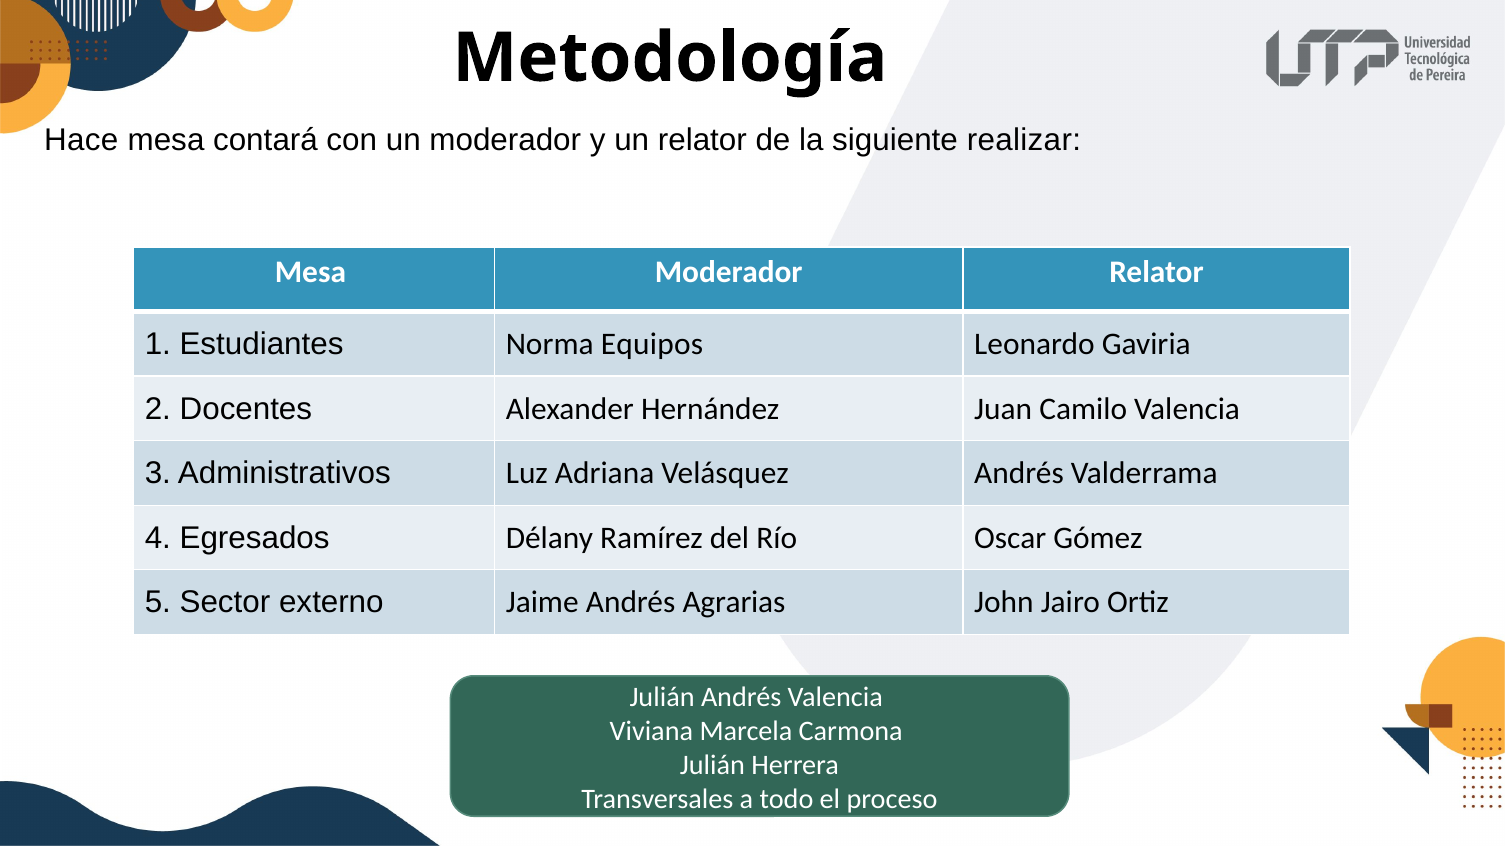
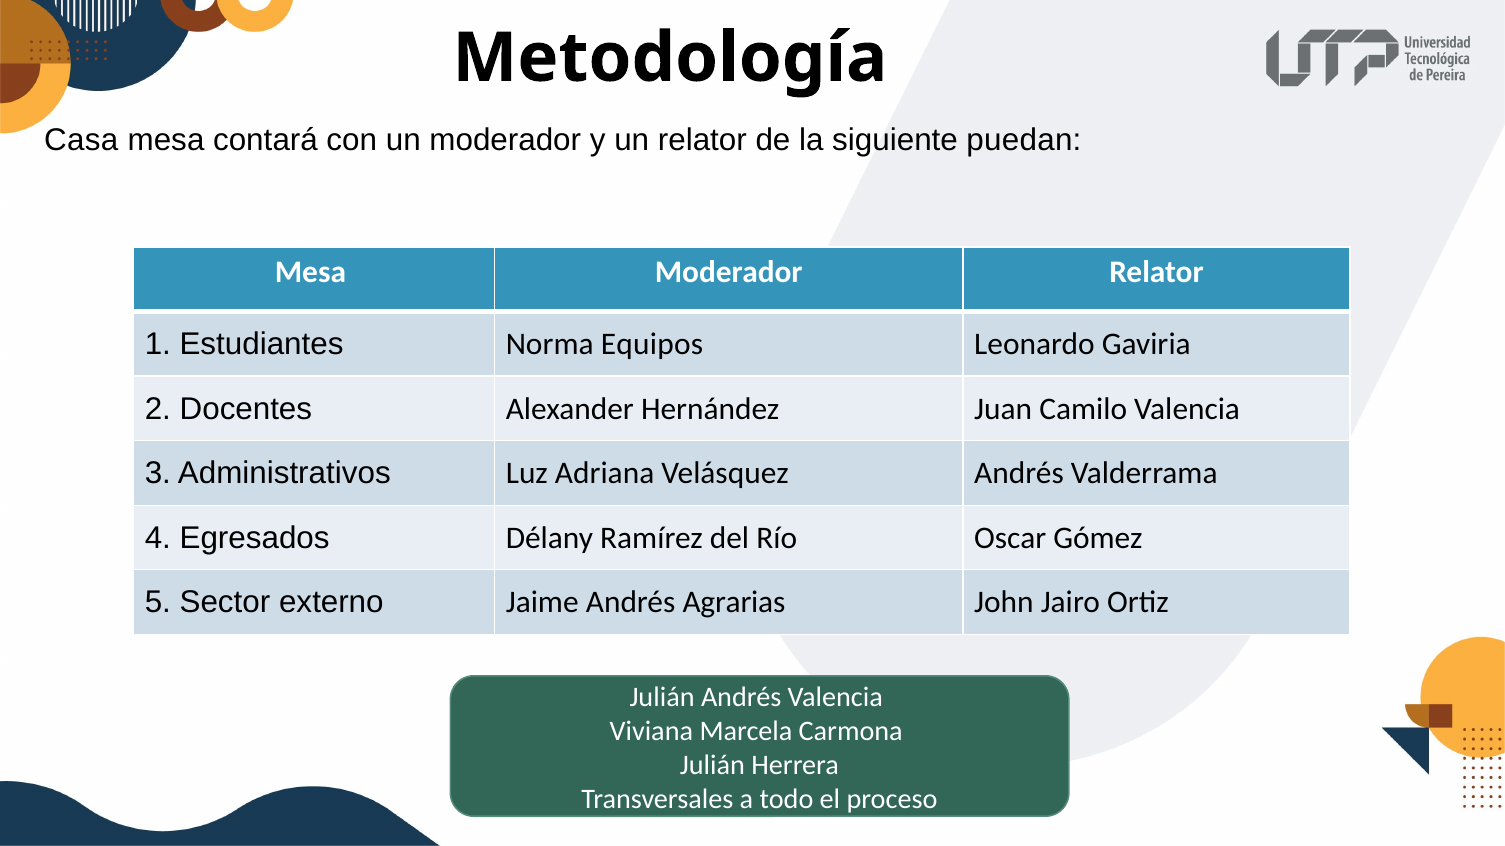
Hace: Hace -> Casa (81, 141)
realizar: realizar -> puedan (1024, 141)
